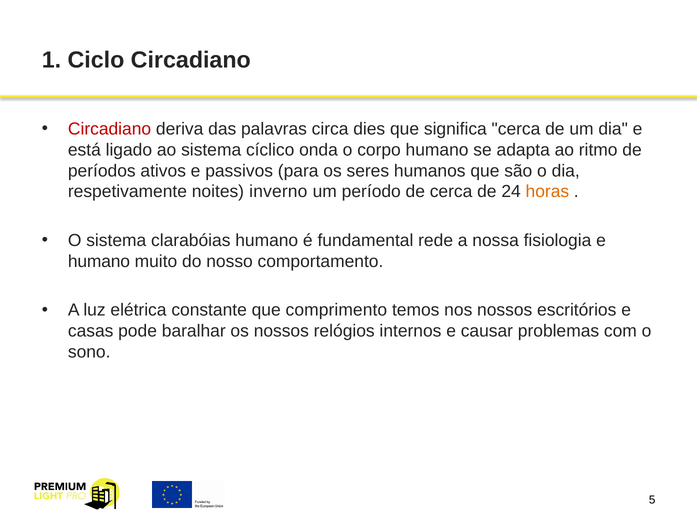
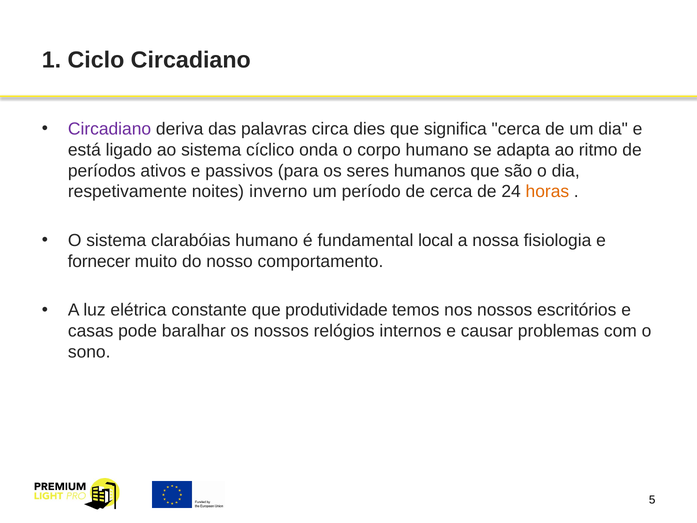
Circadiano colour: red -> purple (110, 129)
rede: rede -> local (436, 240)
humano: humano -> fornecer (99, 261)
comprimento: comprimento -> produtividade (336, 310)
